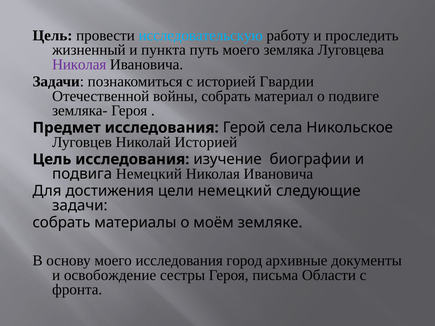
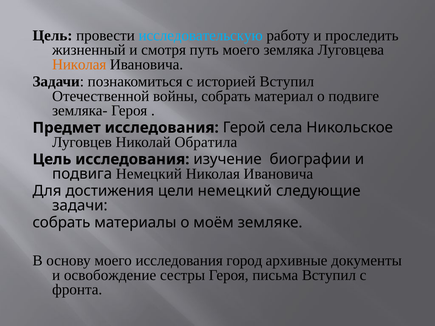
пункта: пункта -> смотря (164, 50)
Николая colour: purple -> orange (79, 64)
историей Гвардии: Гвардии -> Вступил (287, 82)
Николай Историей: Историей -> Обратила (206, 142)
письма Области: Области -> Вступил (329, 275)
